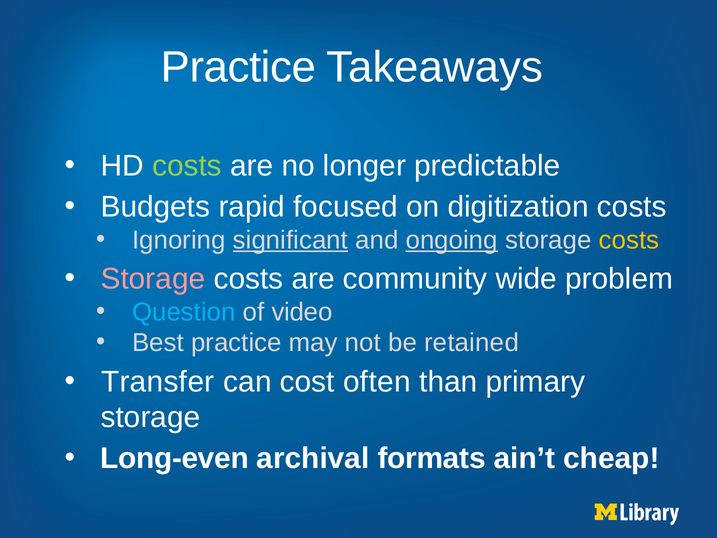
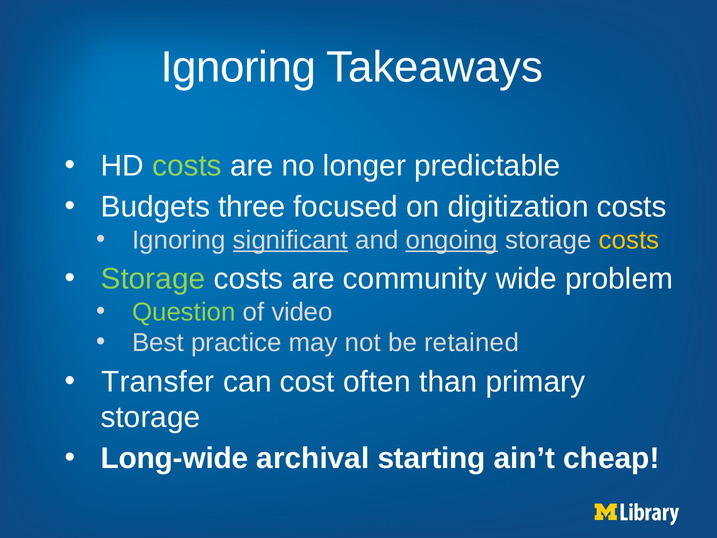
Practice: Practice -> Ignoring (238, 67)
rapid: rapid -> three (252, 207)
Storage colour: pink -> light green (153, 279)
Question colour: light blue -> light green (184, 312)
Long-even: Long-even -> Long-wide (175, 458)
formats: formats -> starting (432, 458)
